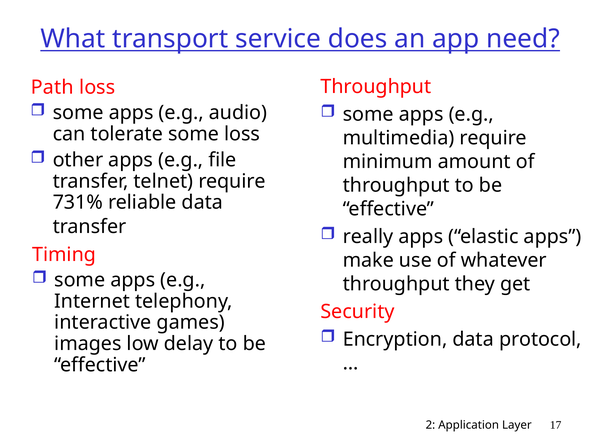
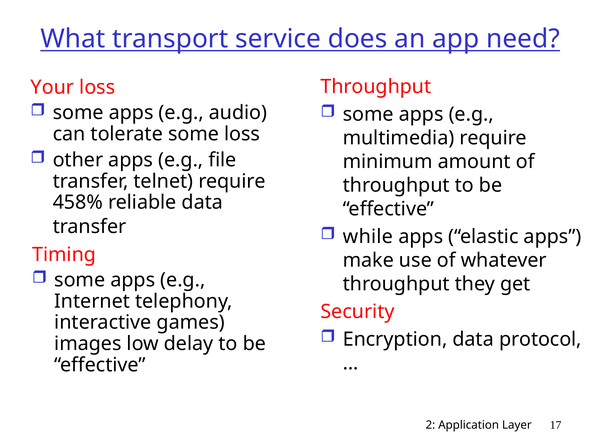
Path: Path -> Your (52, 87)
731%: 731% -> 458% (78, 202)
really: really -> while (368, 237)
